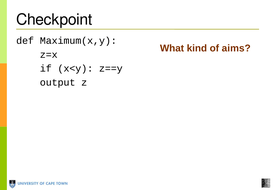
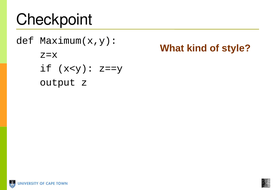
aims: aims -> style (236, 48)
